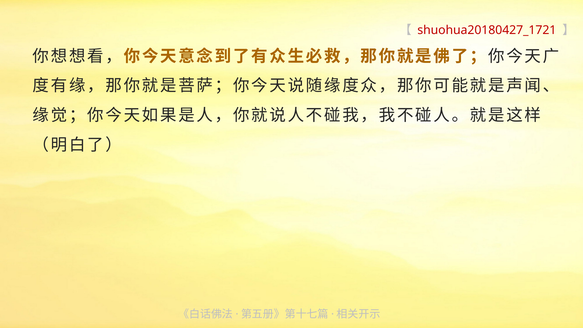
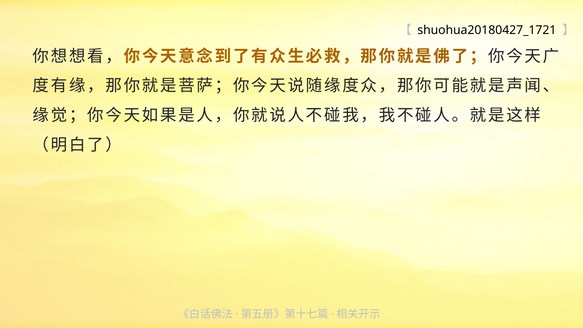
shuohua20180427_1721 colour: red -> black (487, 30)
